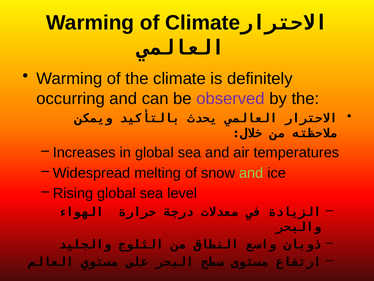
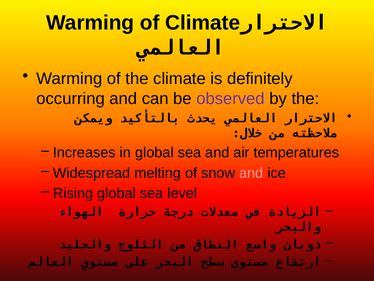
and colour: light green -> pink (251, 173)
